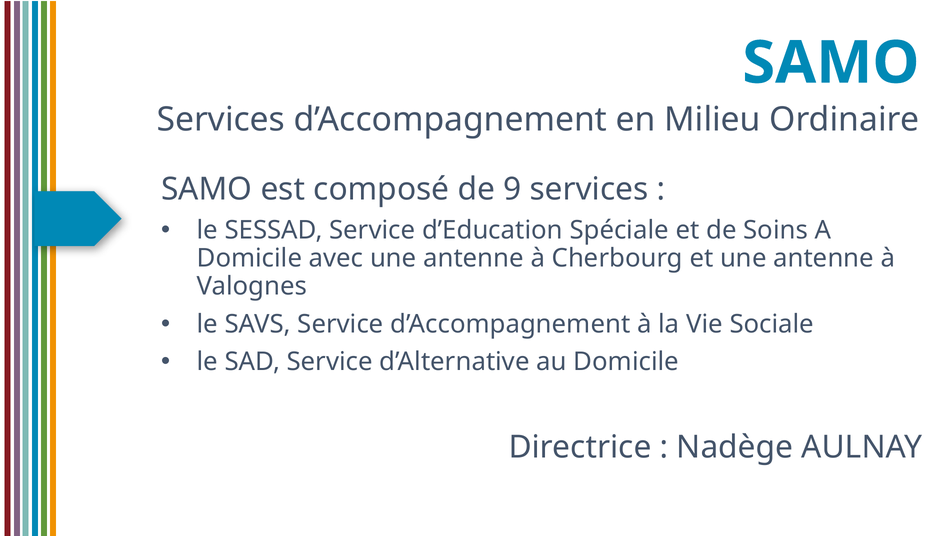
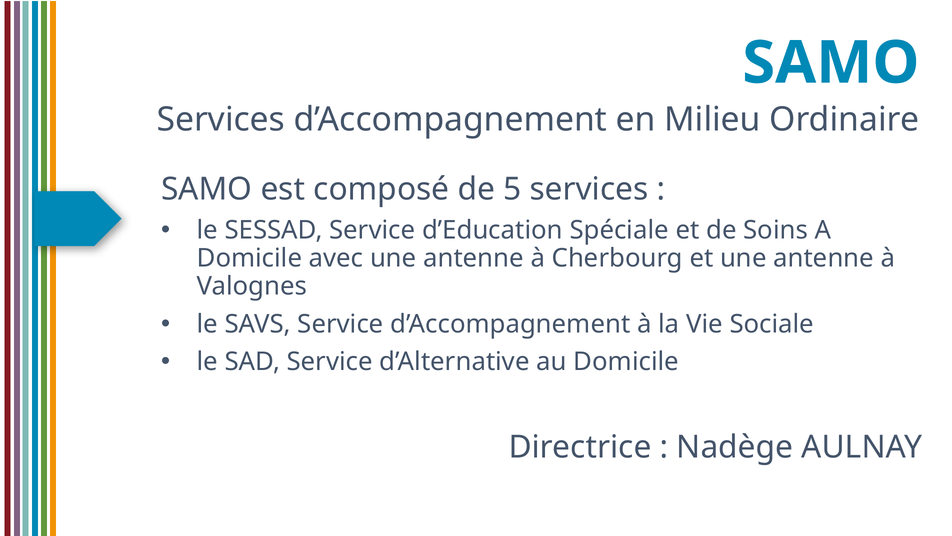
9: 9 -> 5 (512, 189)
